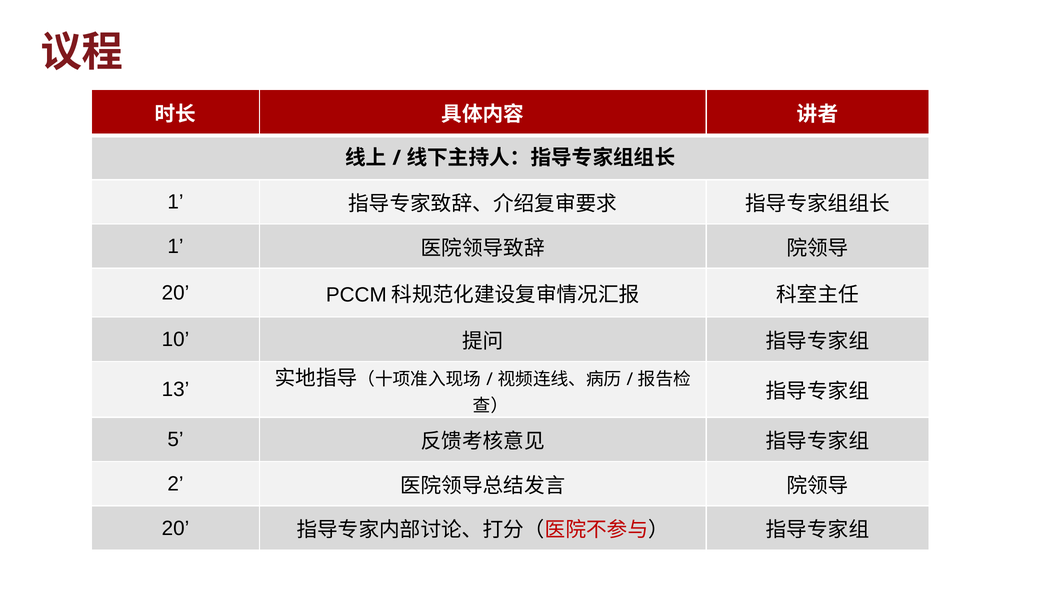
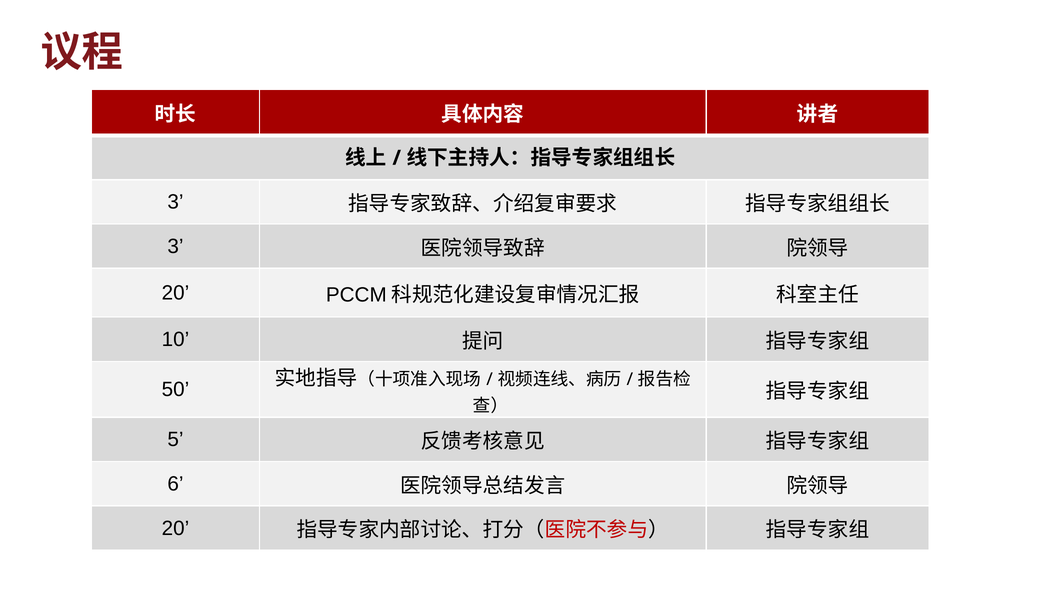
1: 1 -> 3 (175, 202)
1: 1 -> 3 (175, 246)
13: 13 -> 50 (176, 390)
2: 2 -> 6 (175, 484)
